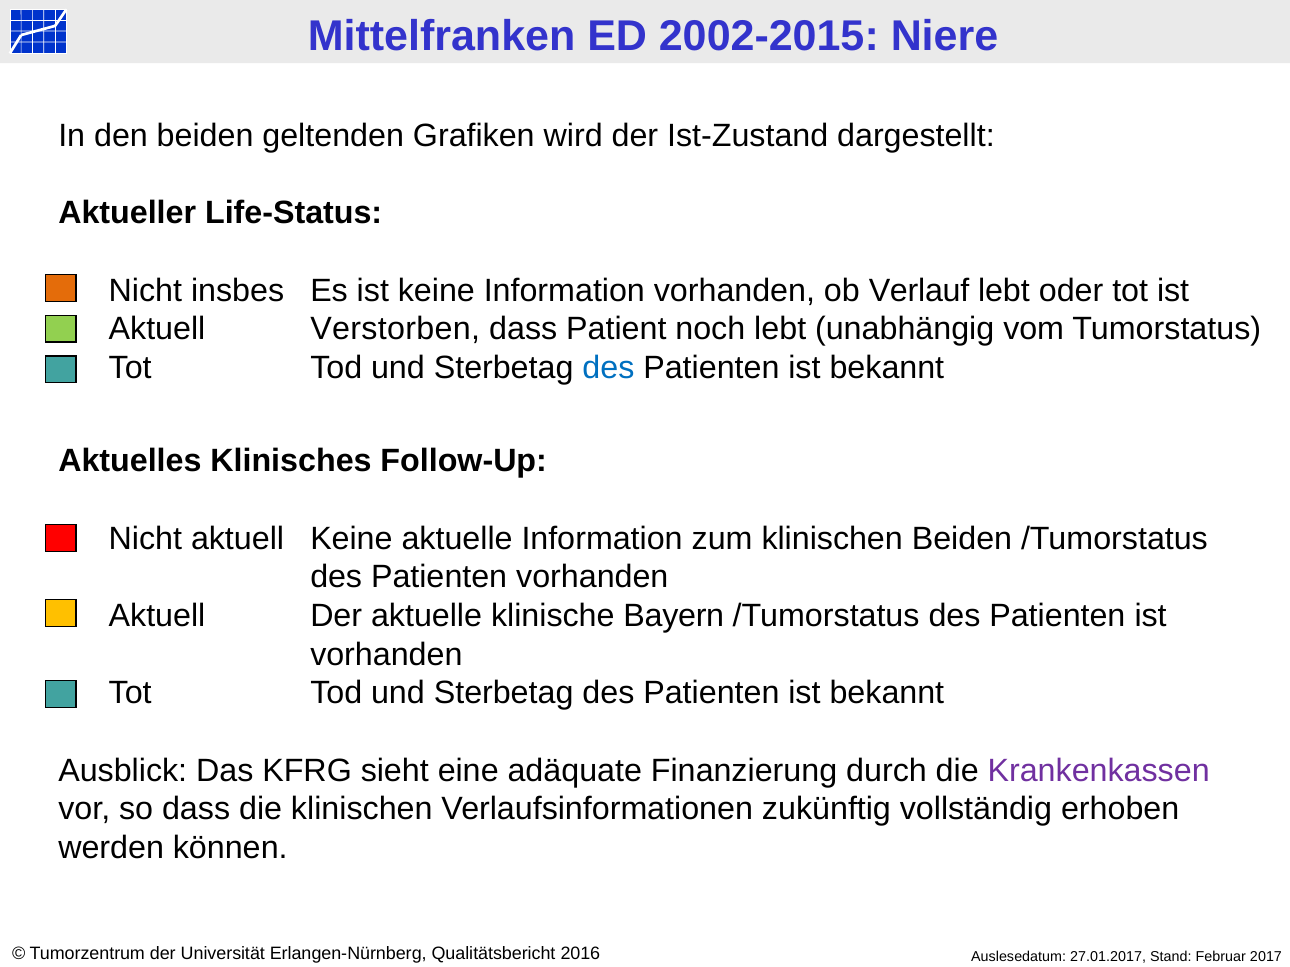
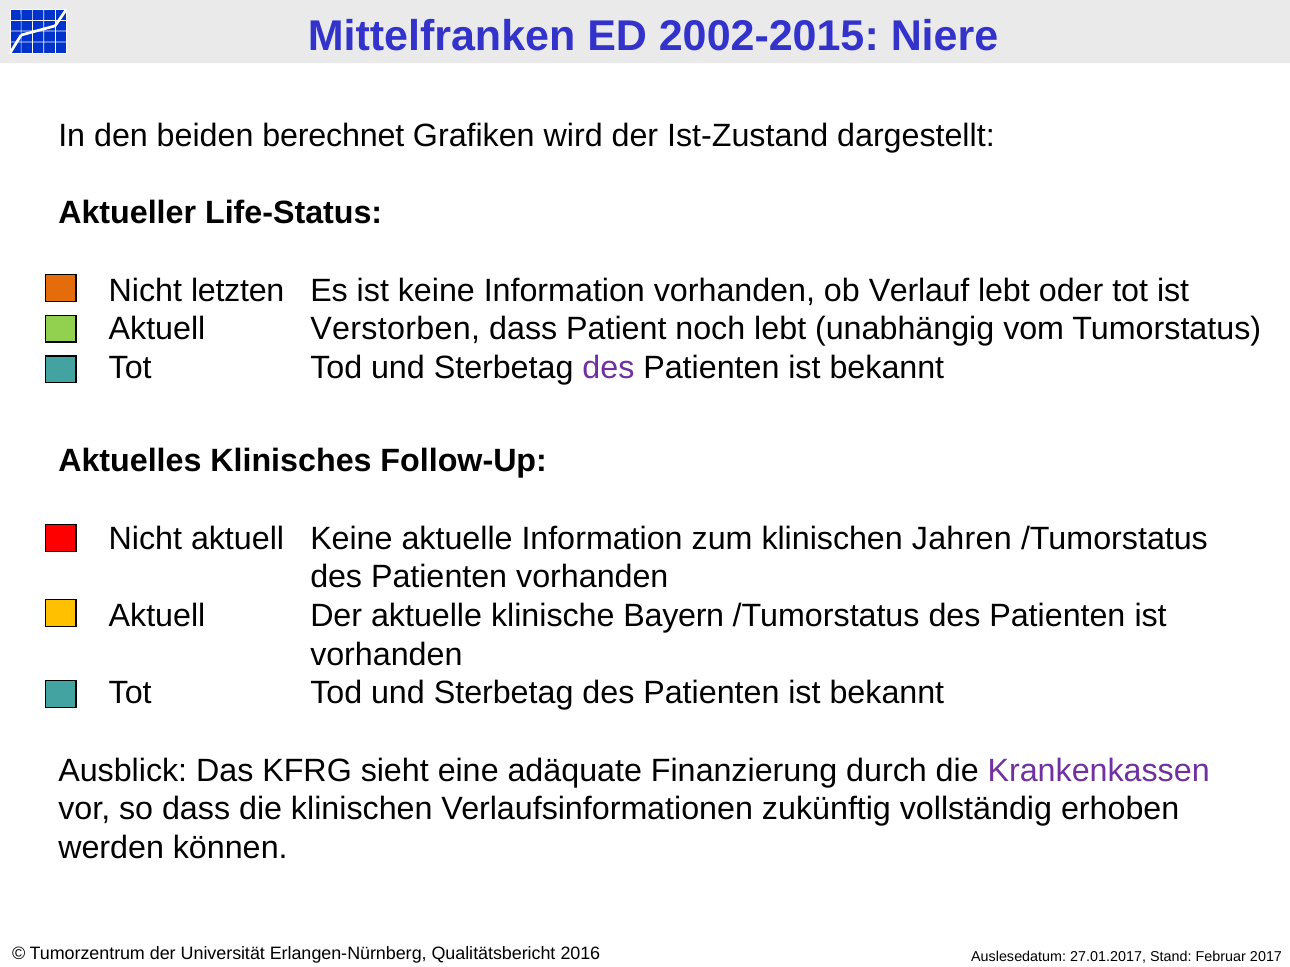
geltenden: geltenden -> berechnet (333, 136)
insbes: insbes -> letzten (238, 291)
des colour: blue -> purple (608, 368)
klinischen Beiden: Beiden -> Jahren (962, 539)
